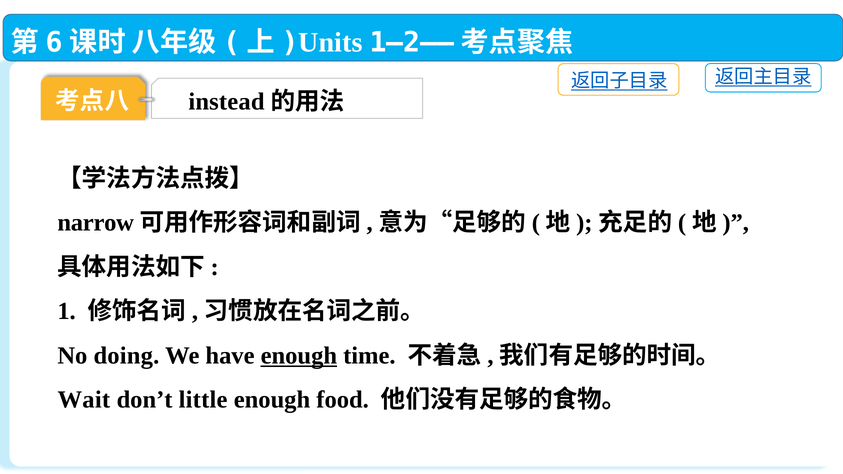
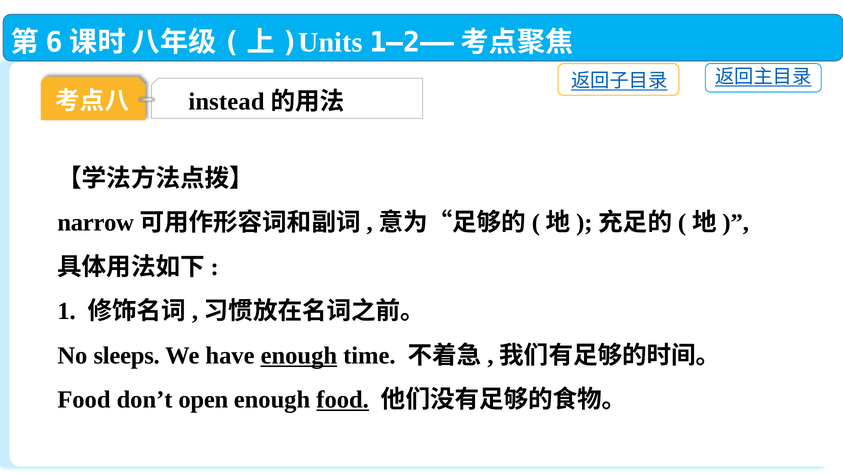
doing: doing -> sleeps (127, 356)
Wait: Wait -> Food (84, 400)
little: little -> open (203, 400)
food underline: none -> present (343, 400)
